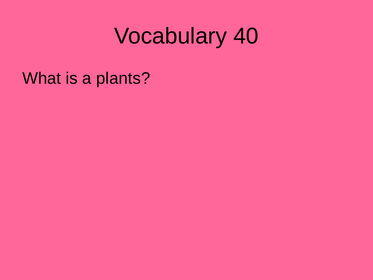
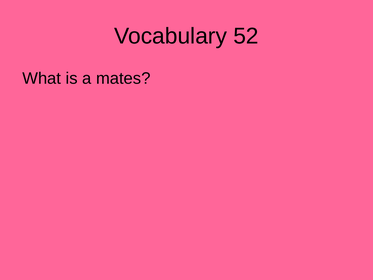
40: 40 -> 52 (246, 36)
plants: plants -> mates (123, 78)
